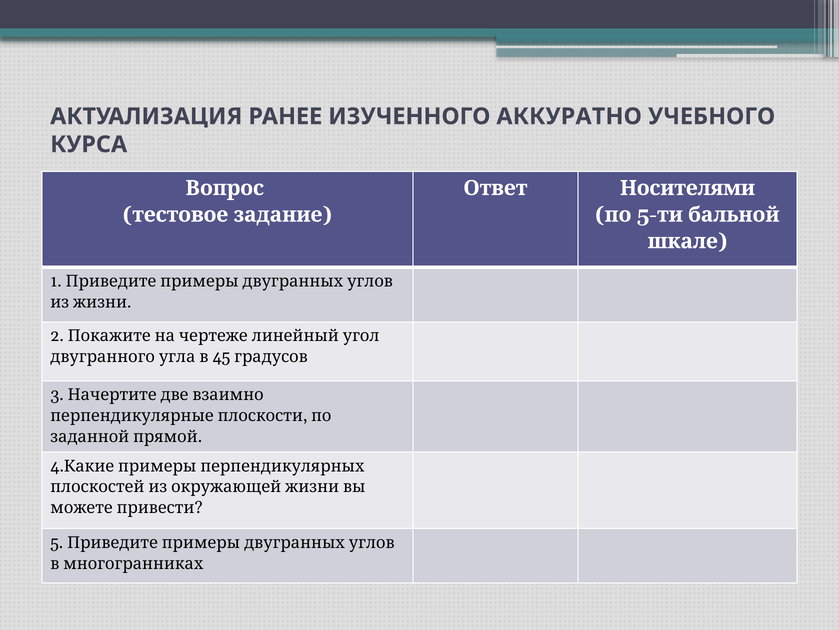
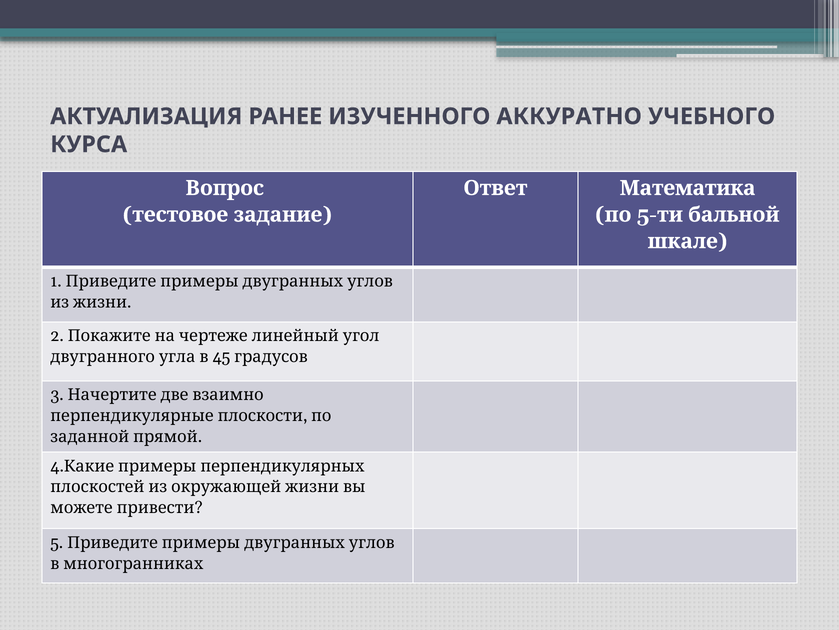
Носителями: Носителями -> Математика (688, 188)
